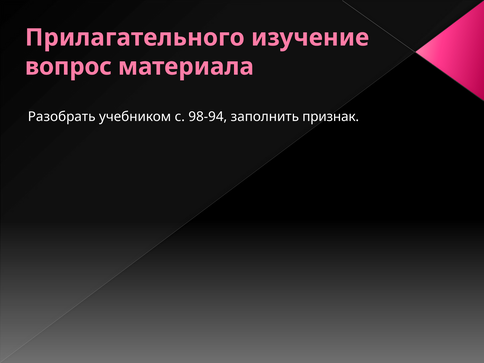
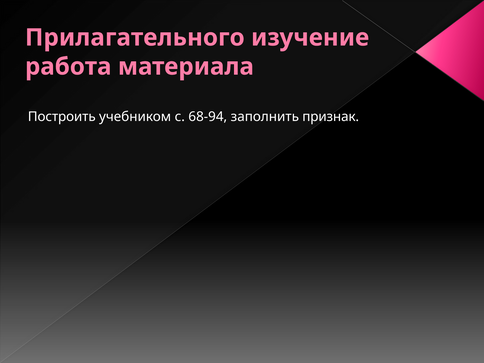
вопрос: вопрос -> работа (68, 67)
Разобрать: Разобрать -> Построить (62, 117)
98-94: 98-94 -> 68-94 (208, 117)
